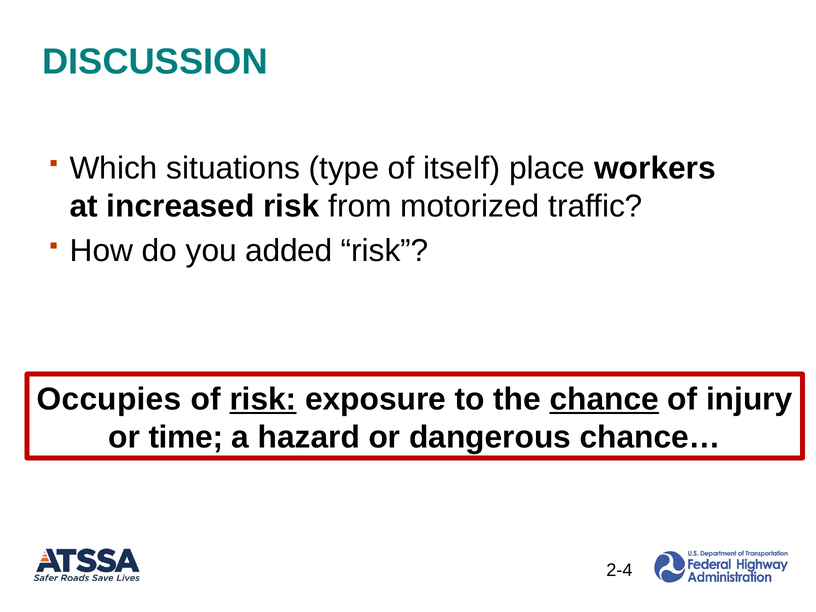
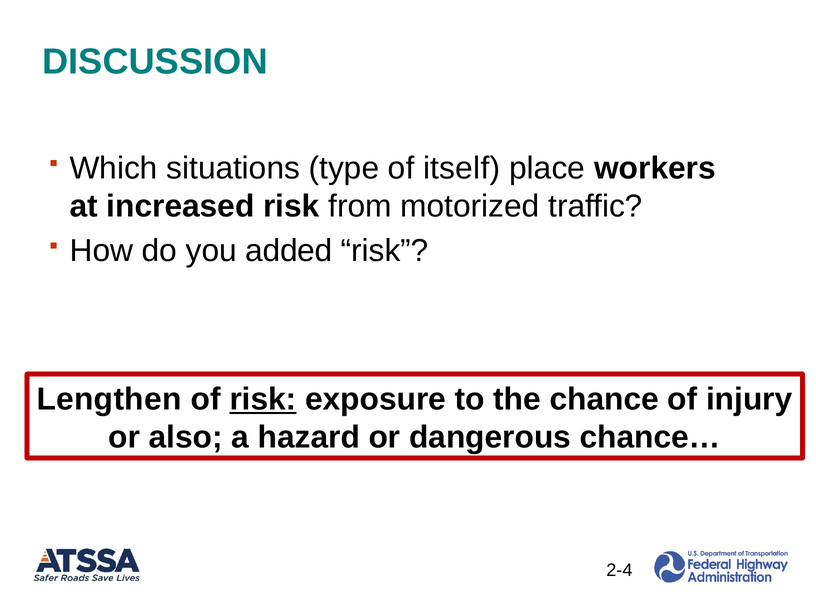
Occupies: Occupies -> Lengthen (109, 399)
chance underline: present -> none (604, 399)
time: time -> also (186, 437)
